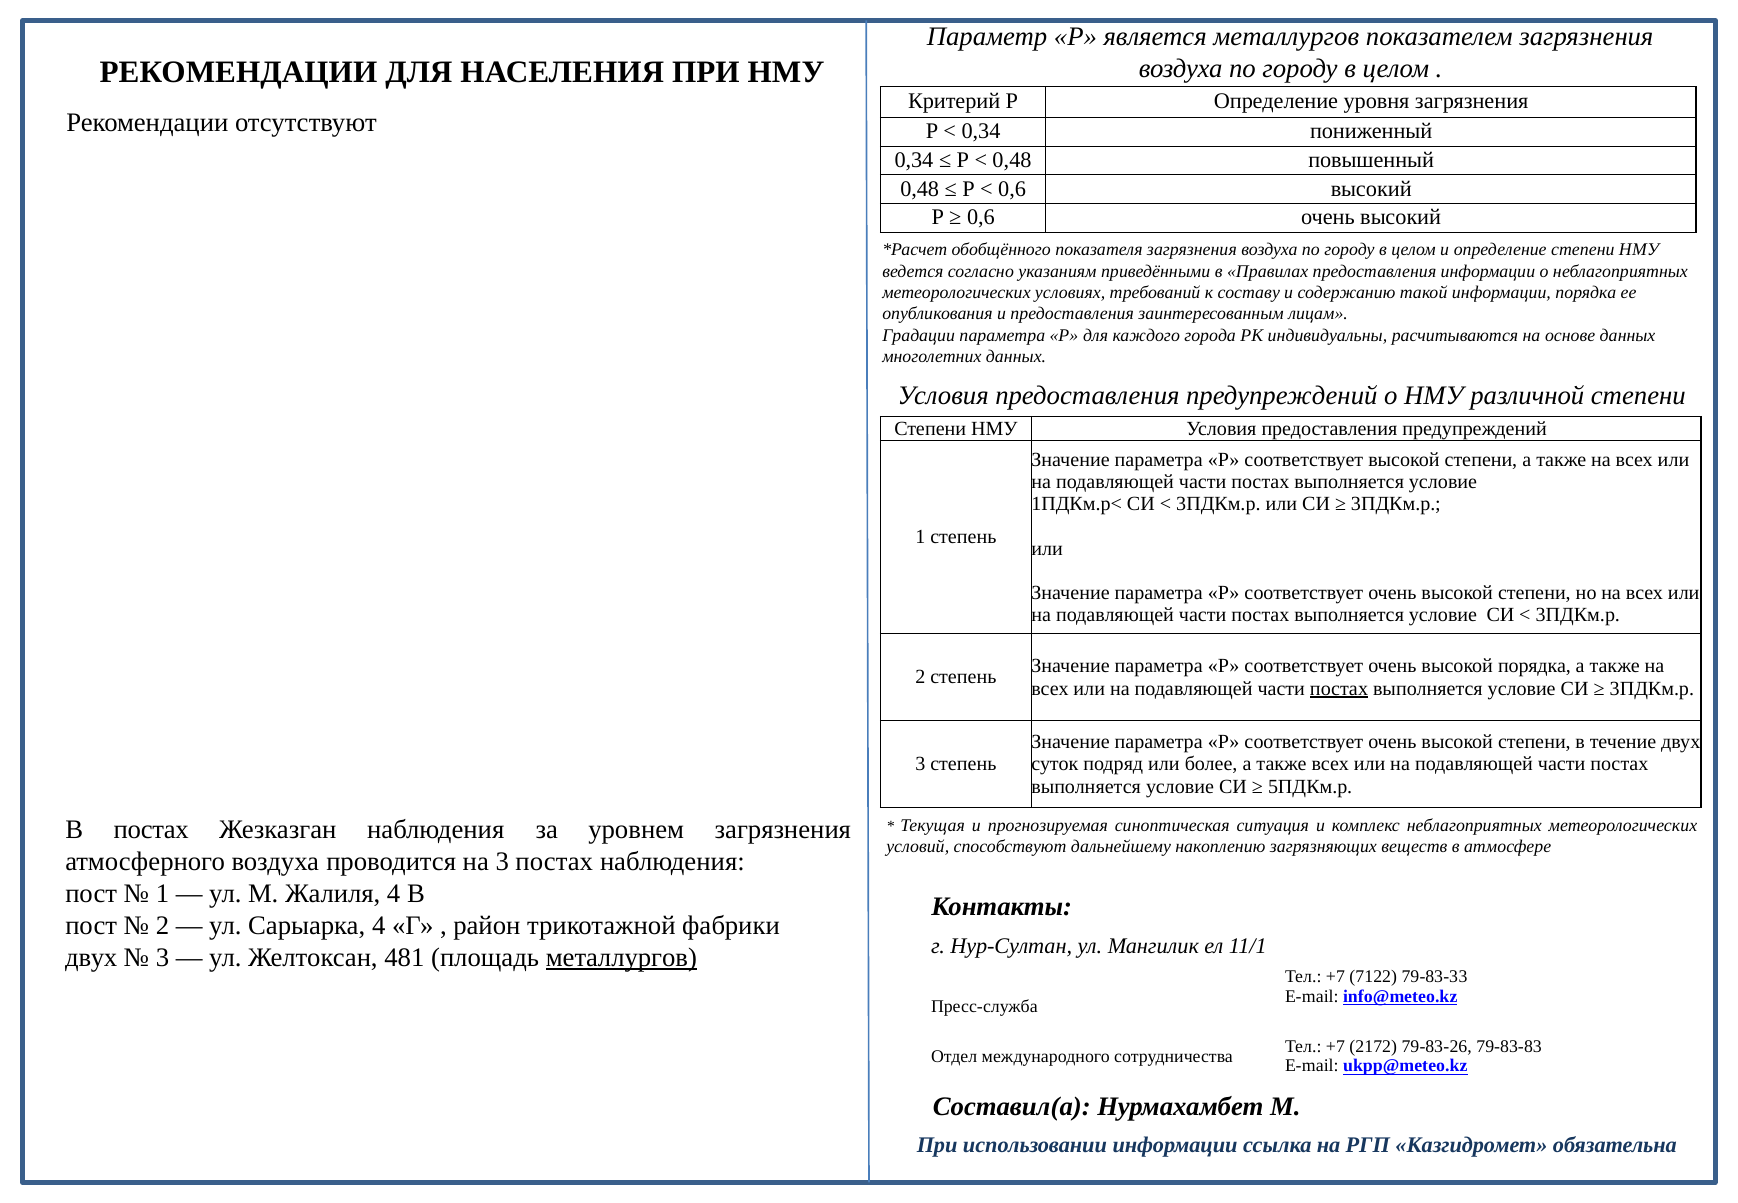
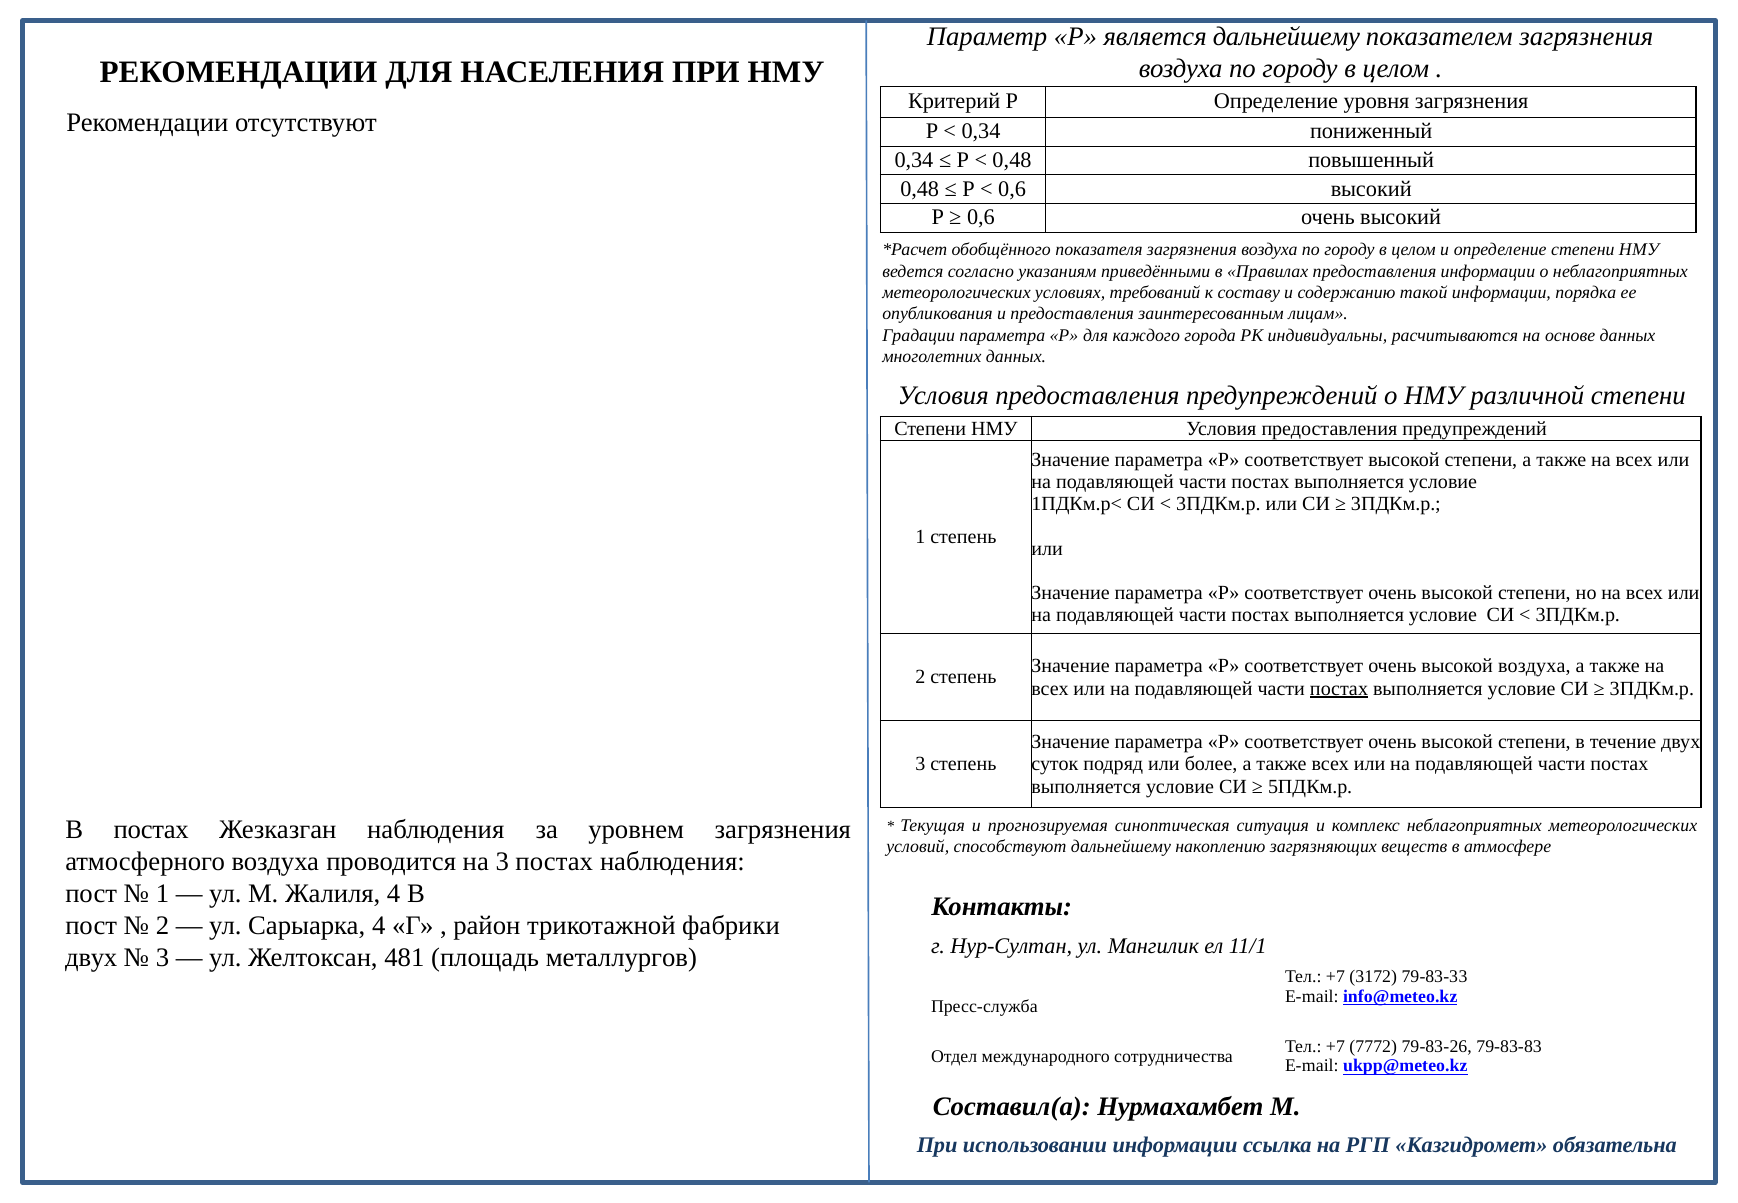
является металлургов: металлургов -> дальнейшему (1286, 37)
высокой порядка: порядка -> воздуха (1534, 666)
металлургов underline: present -> none (621, 958)
7122: 7122 -> 3172 (1373, 977)
2172: 2172 -> 7772 (1373, 1047)
